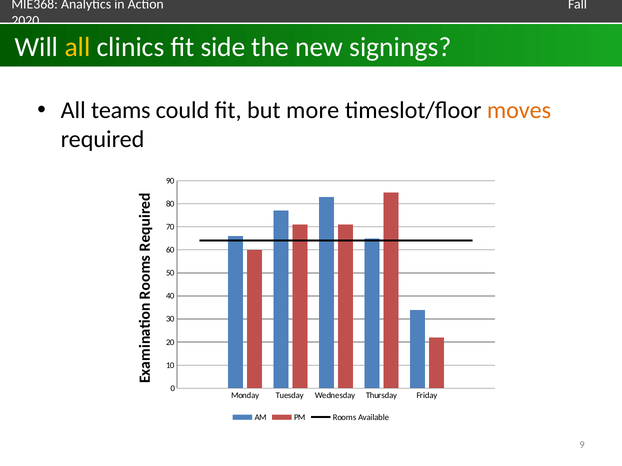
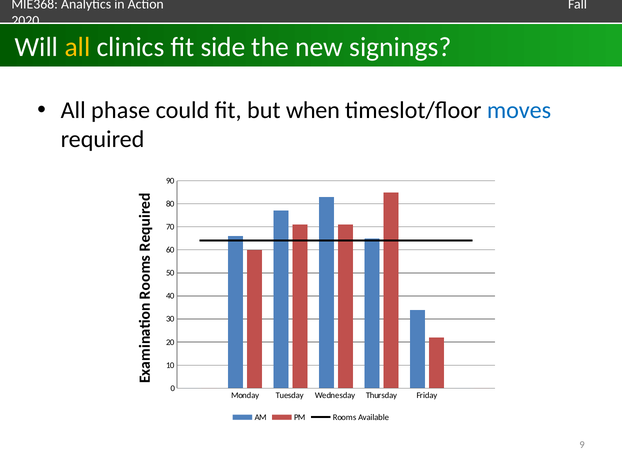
teams: teams -> phase (121, 111)
more: more -> when (313, 111)
moves colour: orange -> blue (519, 111)
